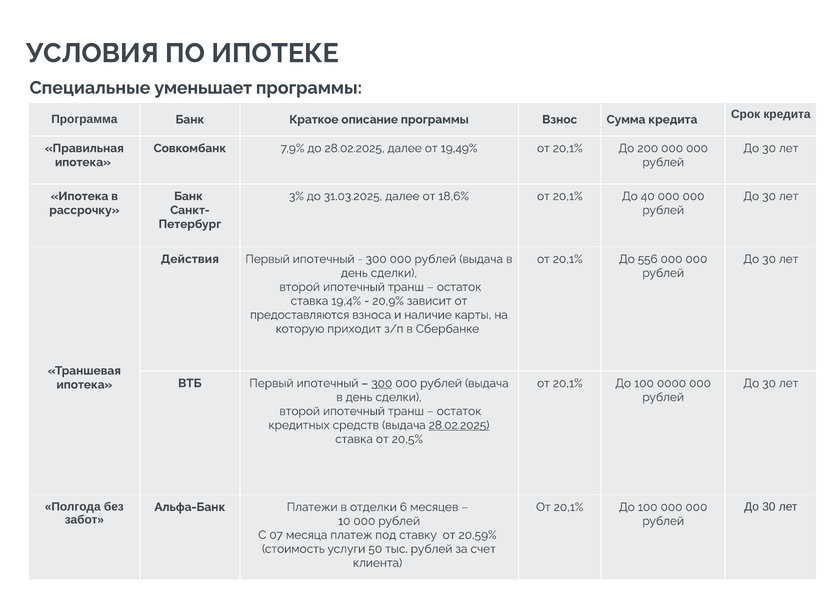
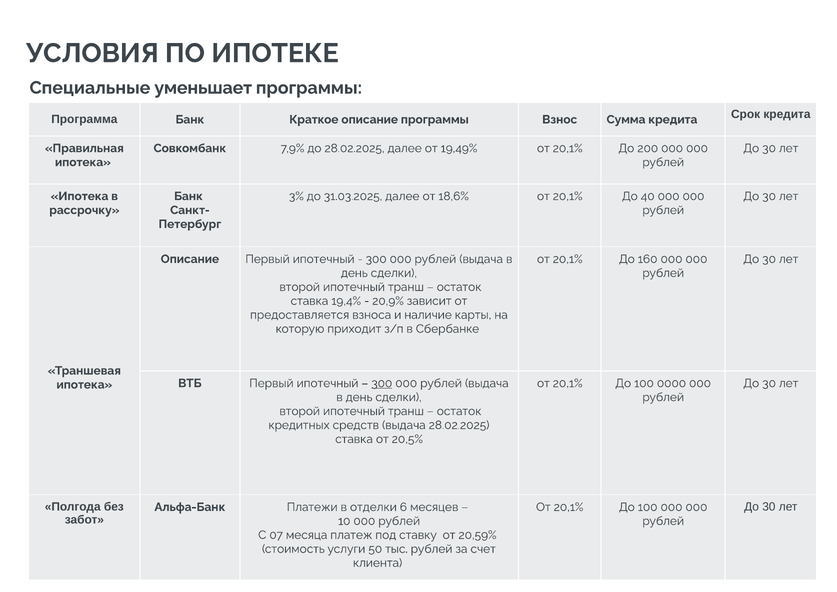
Действия: Действия -> Описание (190, 259)
556: 556 -> 160 (648, 259)
предоставляются: предоставляются -> предоставляется (300, 315)
28.02.2025 underline: present -> none (459, 425)
